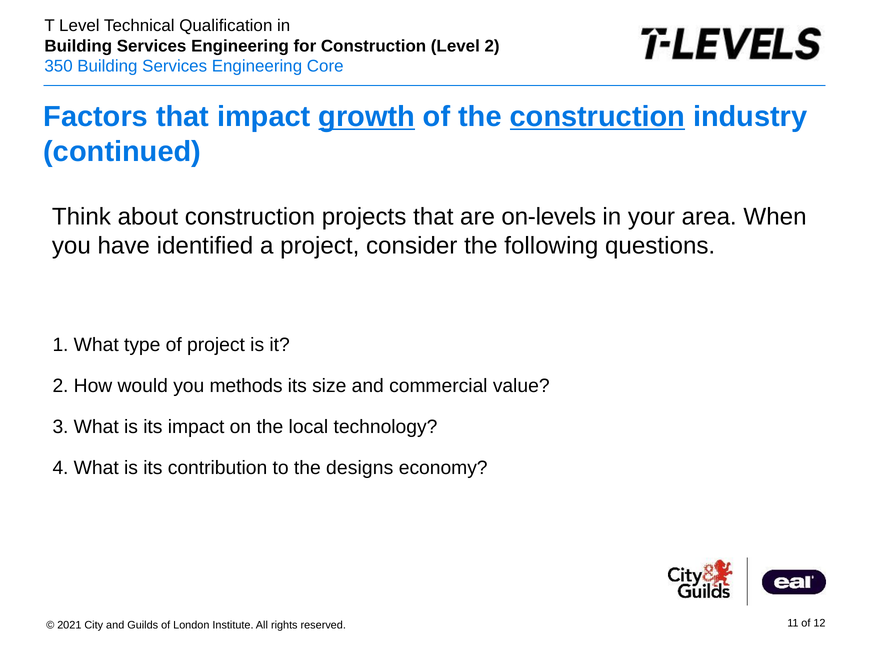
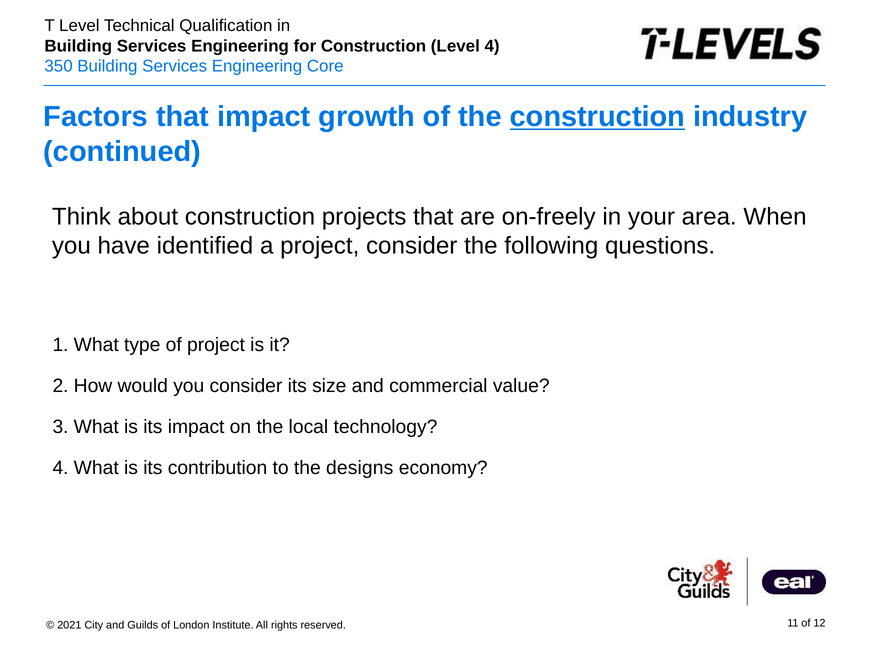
2: 2 -> 4 (492, 46)
growth underline: present -> none (367, 117)
on-levels: on-levels -> on-freely (549, 217)
you methods: methods -> consider (246, 386)
